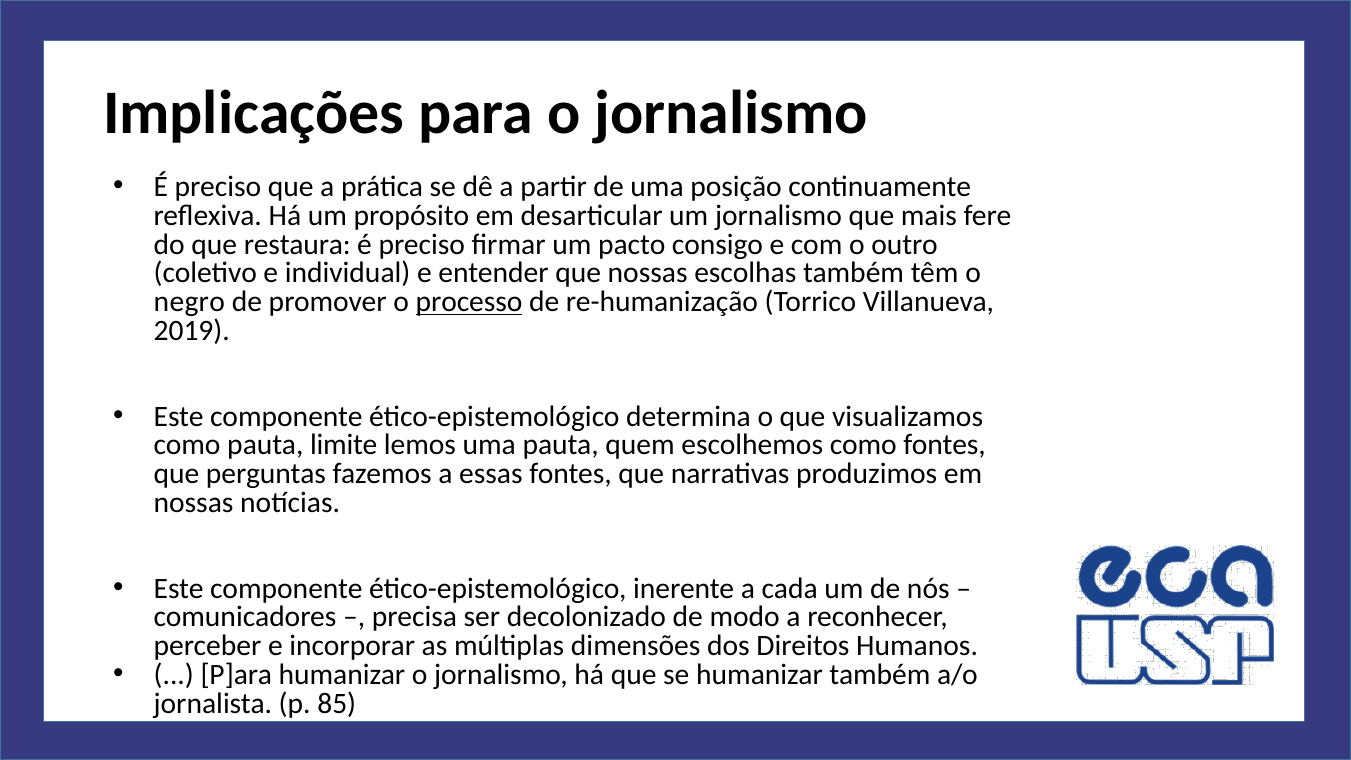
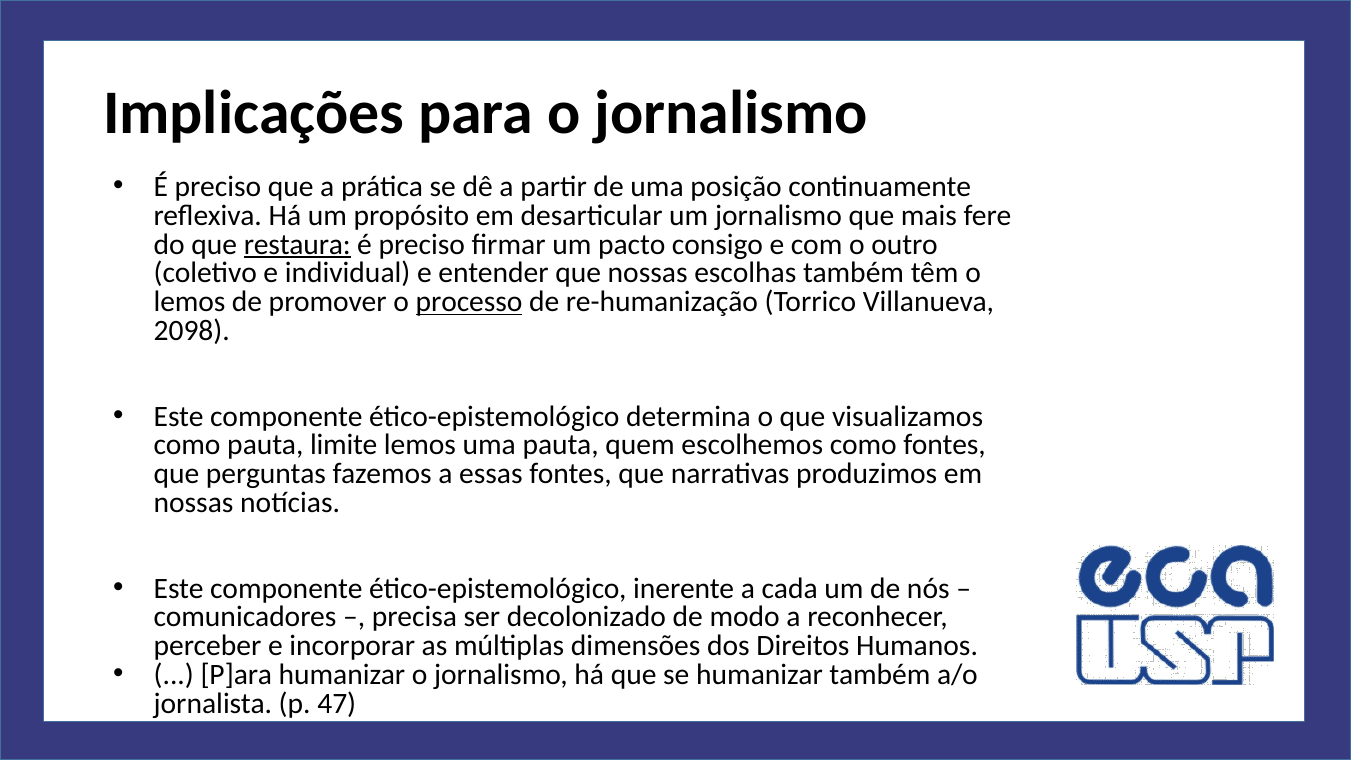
restaura underline: none -> present (297, 244)
negro: negro -> lemos (190, 302)
2019: 2019 -> 2098 (192, 330)
85: 85 -> 47 (337, 703)
